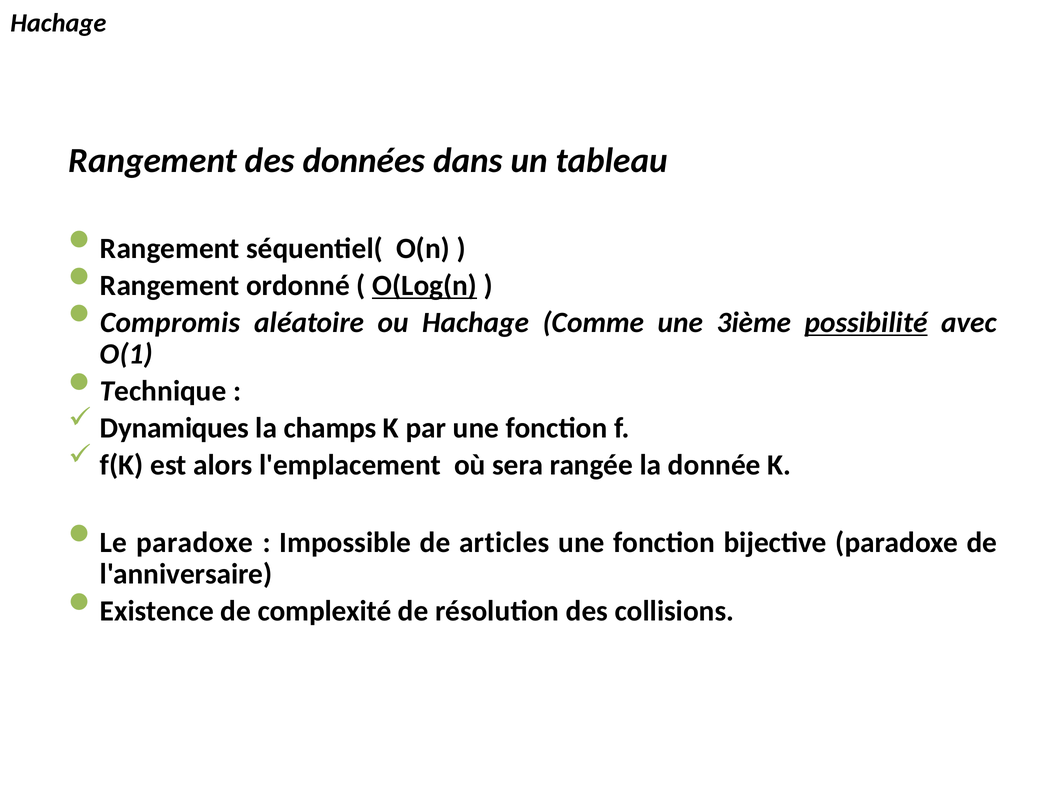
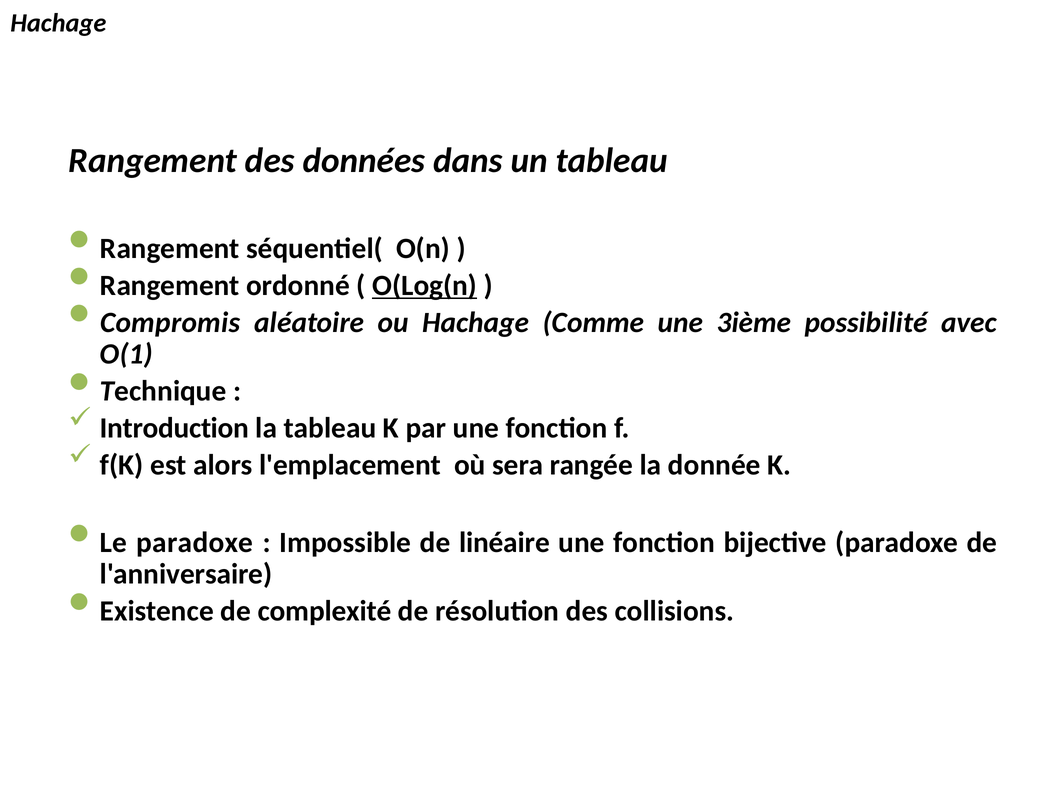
possibilité underline: present -> none (866, 323)
Dynamiques: Dynamiques -> Introduction (174, 428)
la champs: champs -> tableau (330, 428)
articles: articles -> linéaire (504, 542)
